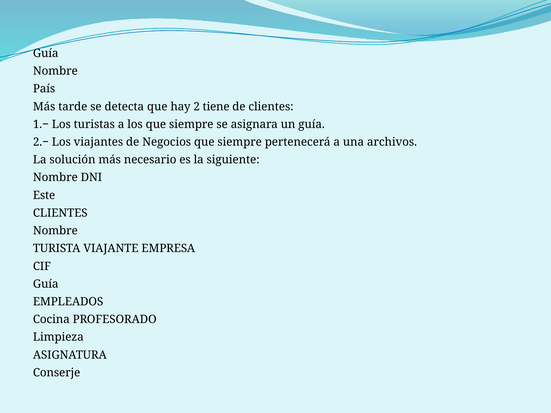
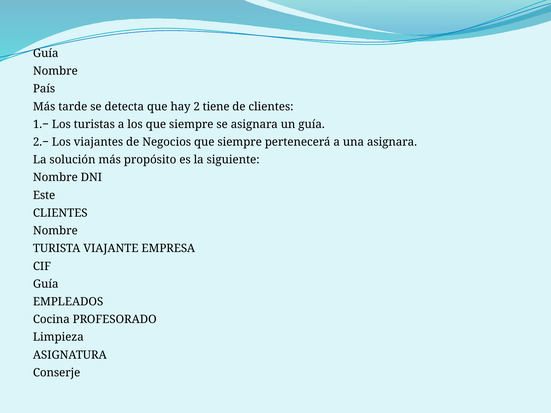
una archivos: archivos -> asignara (392, 142)
necesario: necesario -> propósito (150, 160)
